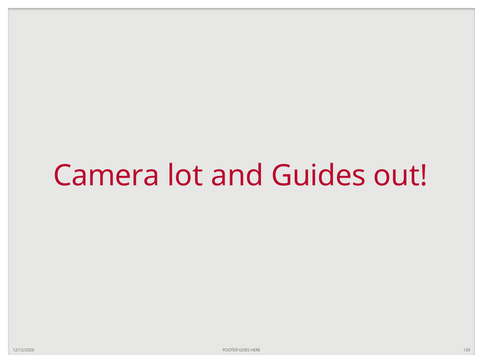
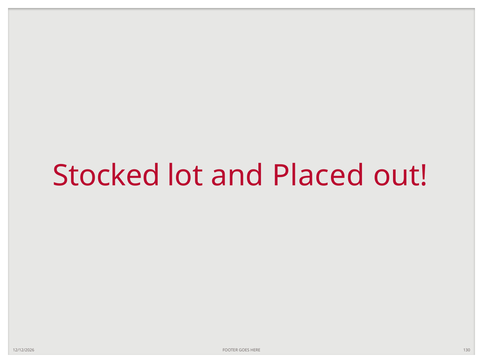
Camera: Camera -> Stocked (106, 176)
Guides: Guides -> Placed (318, 176)
